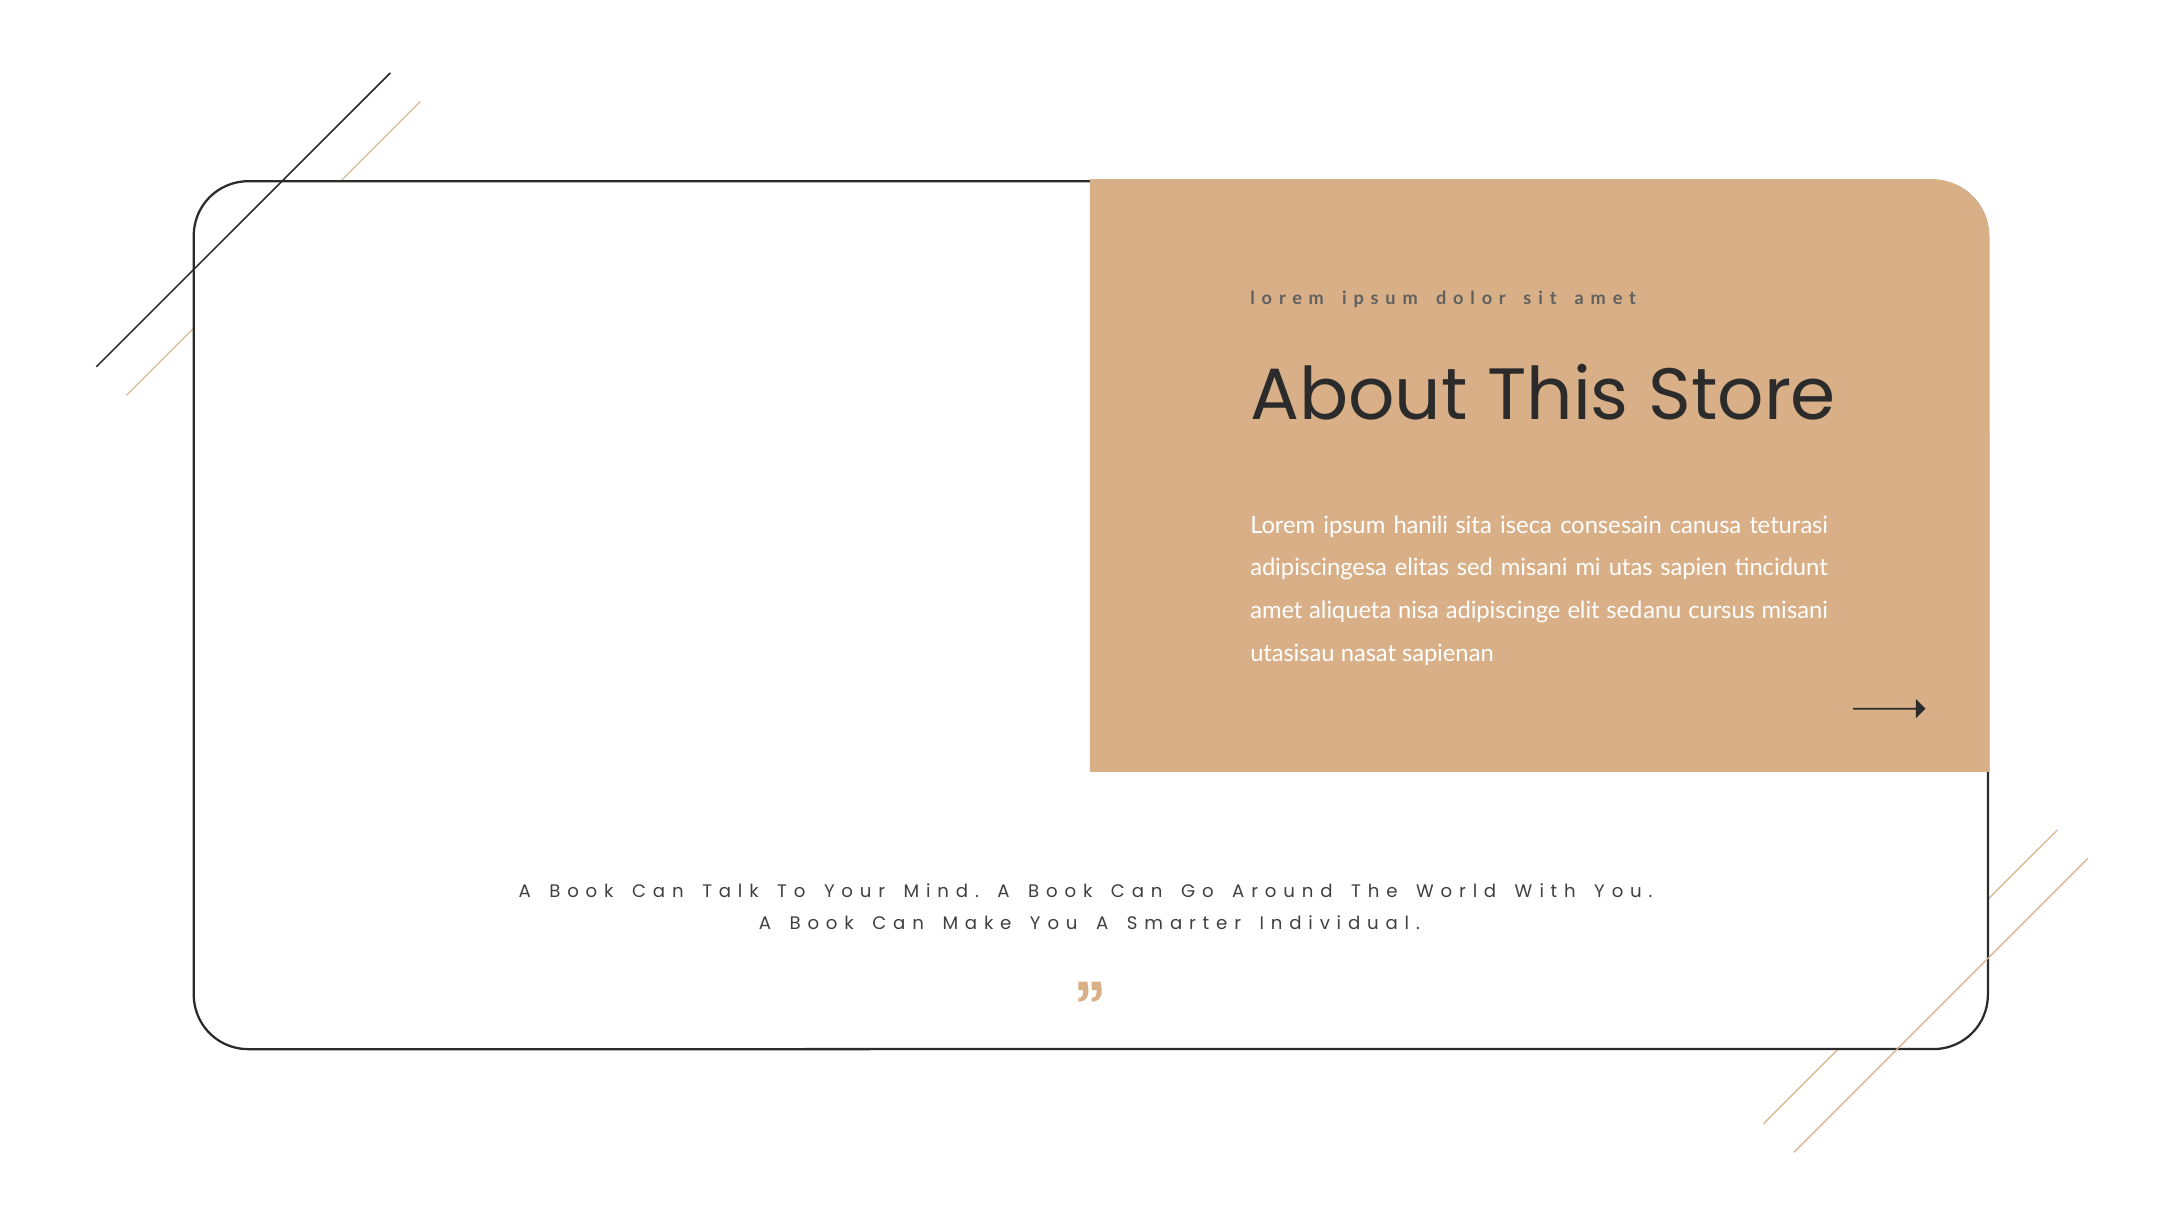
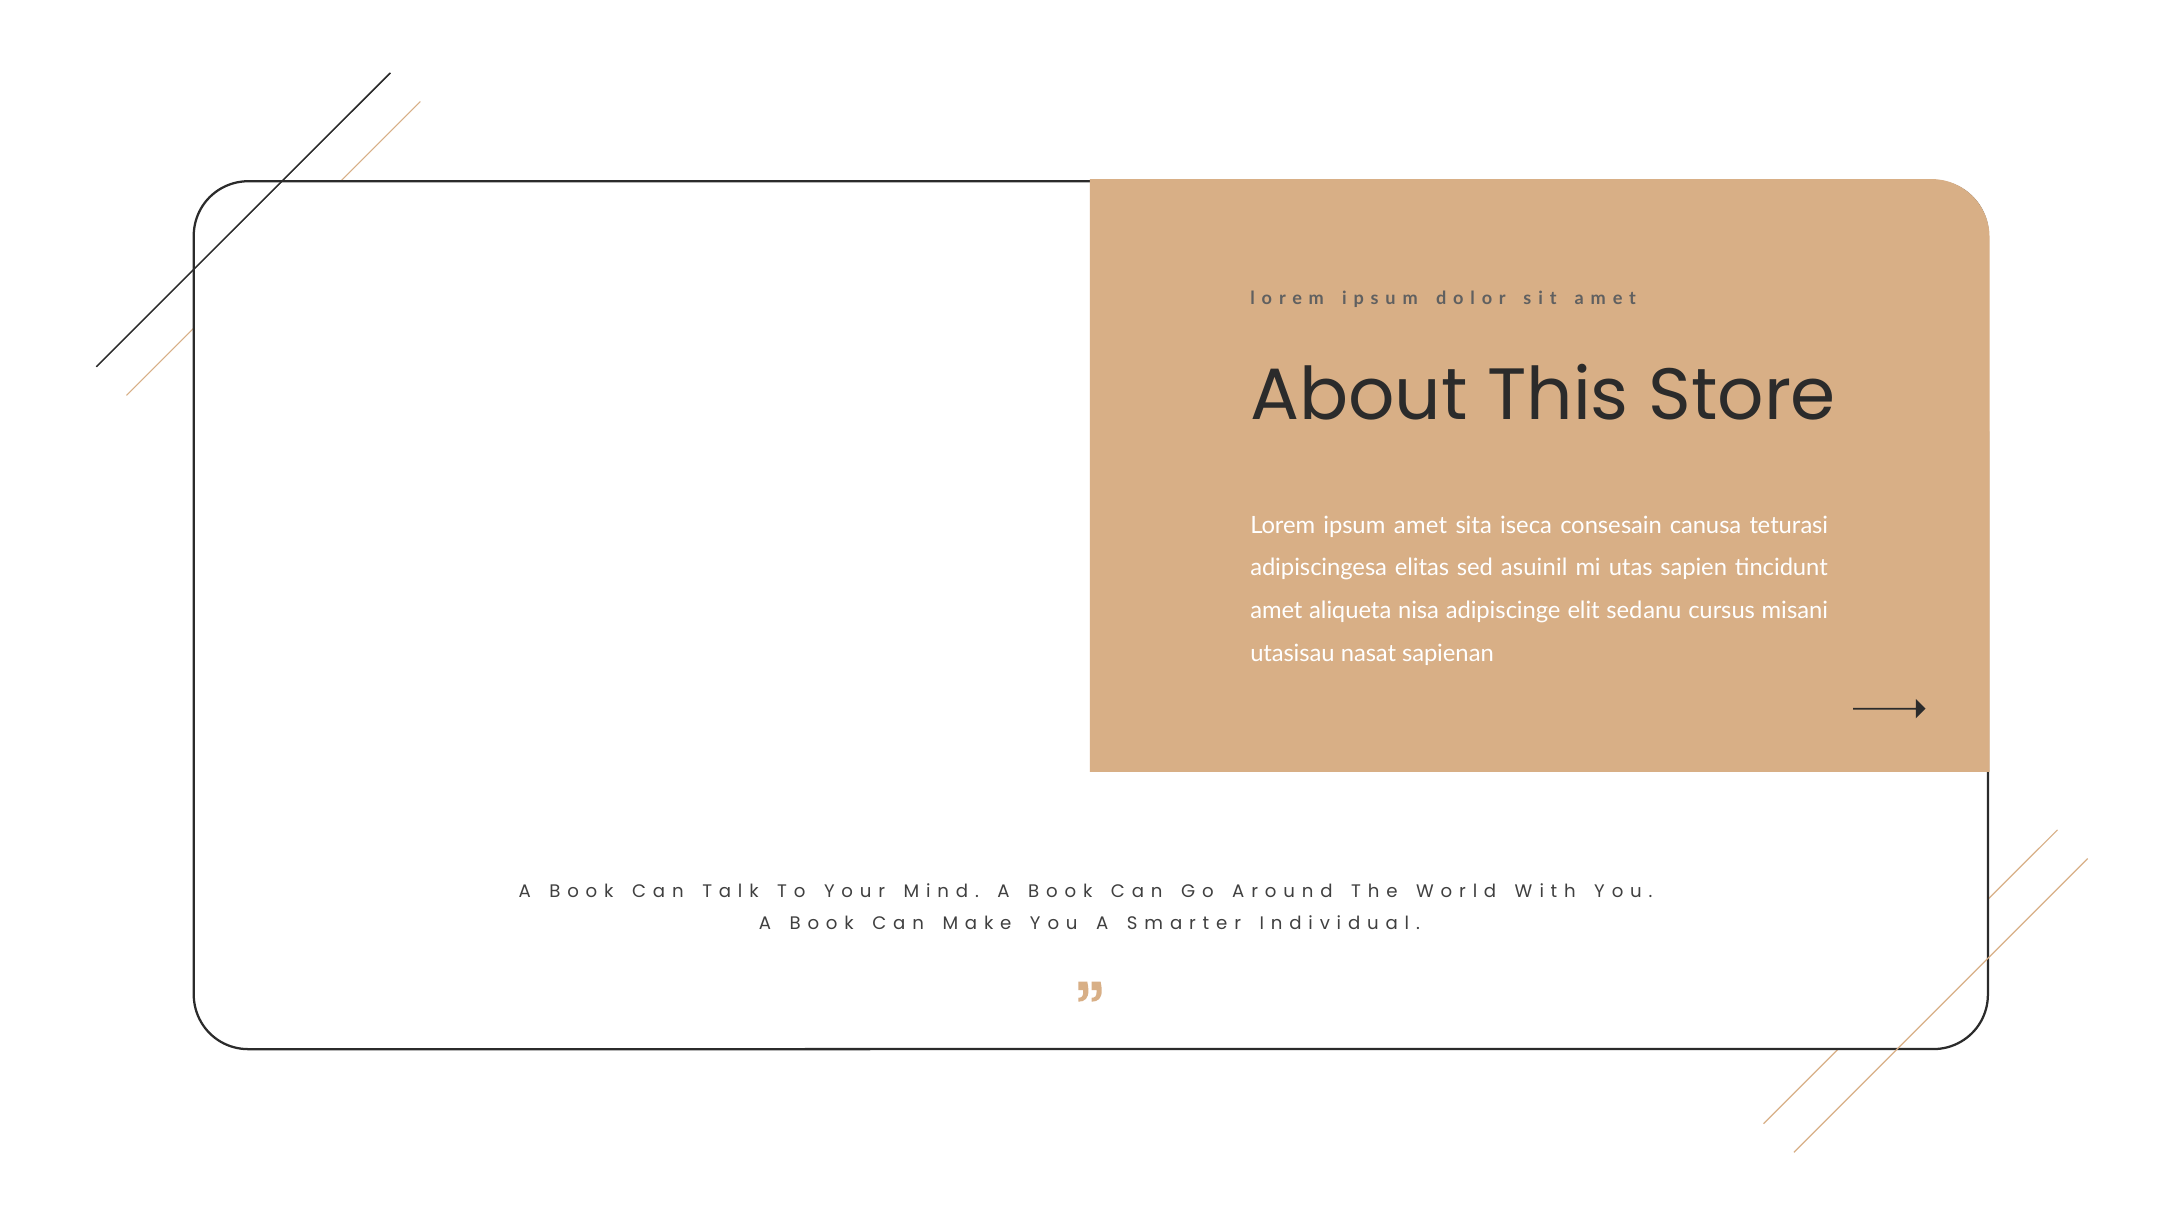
ipsum hanili: hanili -> amet (1421, 525)
sed misani: misani -> asuinil (1534, 568)
